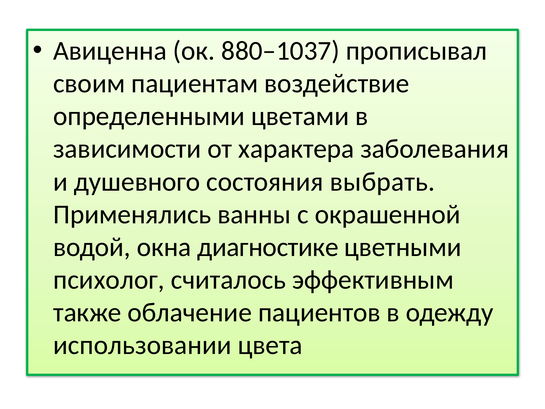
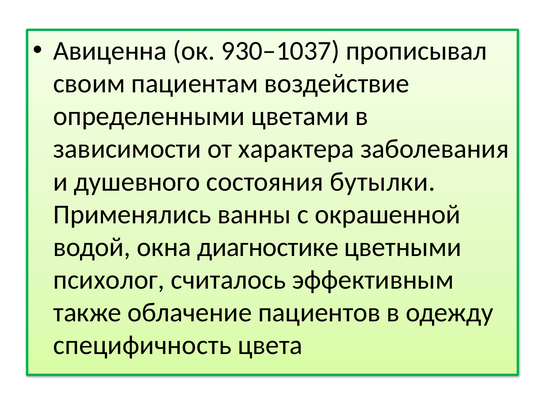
880–1037: 880–1037 -> 930–1037 (280, 51)
выбрать: выбрать -> бутылки (383, 182)
использовании: использовании -> специфичность (142, 345)
